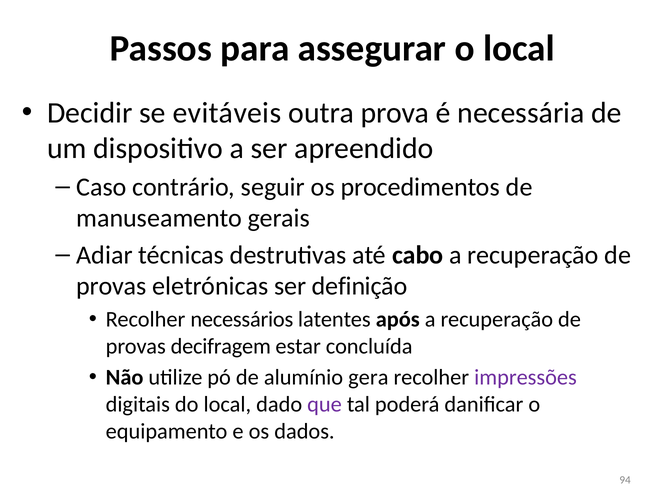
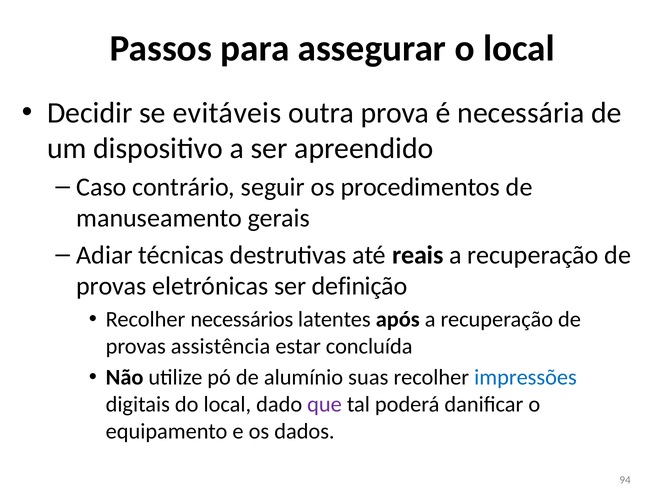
cabo: cabo -> reais (418, 255)
decifragem: decifragem -> assistência (221, 347)
gera: gera -> suas (368, 378)
impressões colour: purple -> blue (526, 378)
